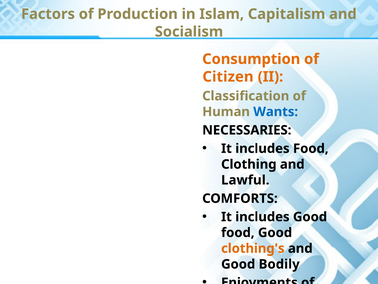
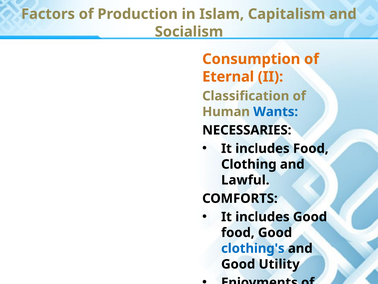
Citizen: Citizen -> Eternal (228, 77)
clothing's colour: orange -> blue (253, 248)
Bodily: Bodily -> Utility (279, 264)
